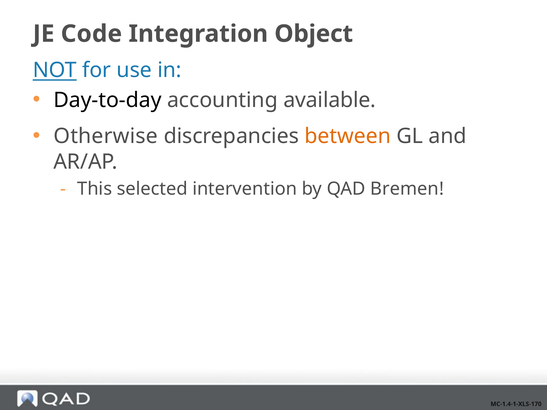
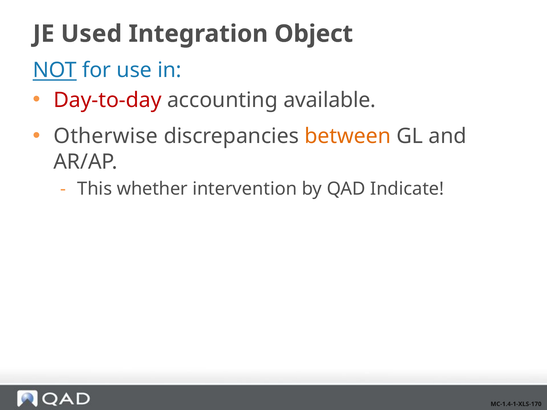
Code: Code -> Used (91, 34)
Day-to-day colour: black -> red (107, 100)
selected: selected -> whether (152, 189)
Bremen: Bremen -> Indicate (407, 189)
